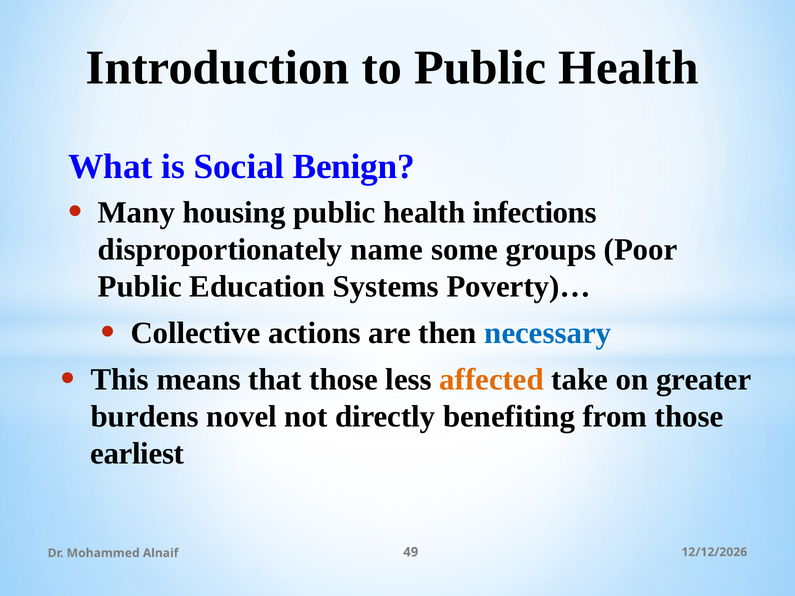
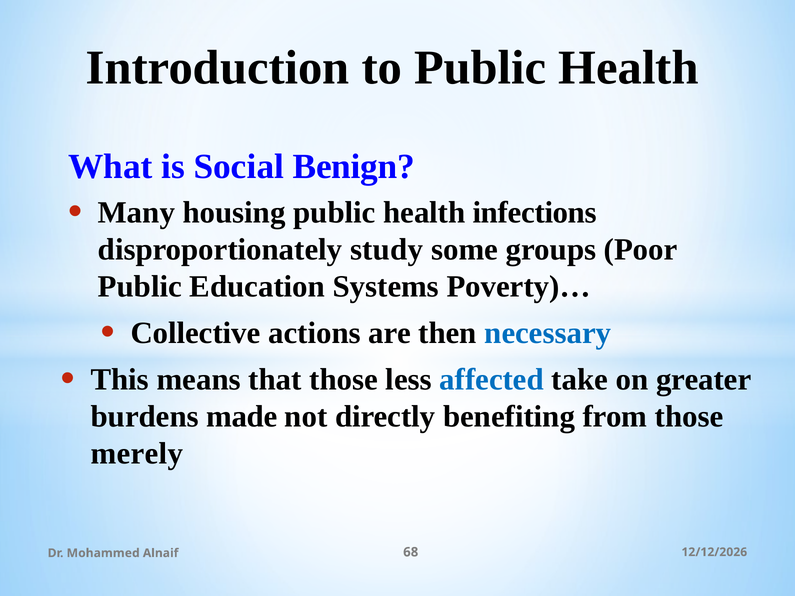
name: name -> study (387, 249)
affected colour: orange -> blue (492, 380)
novel: novel -> made (242, 417)
earliest: earliest -> merely (137, 454)
49: 49 -> 68 (411, 552)
